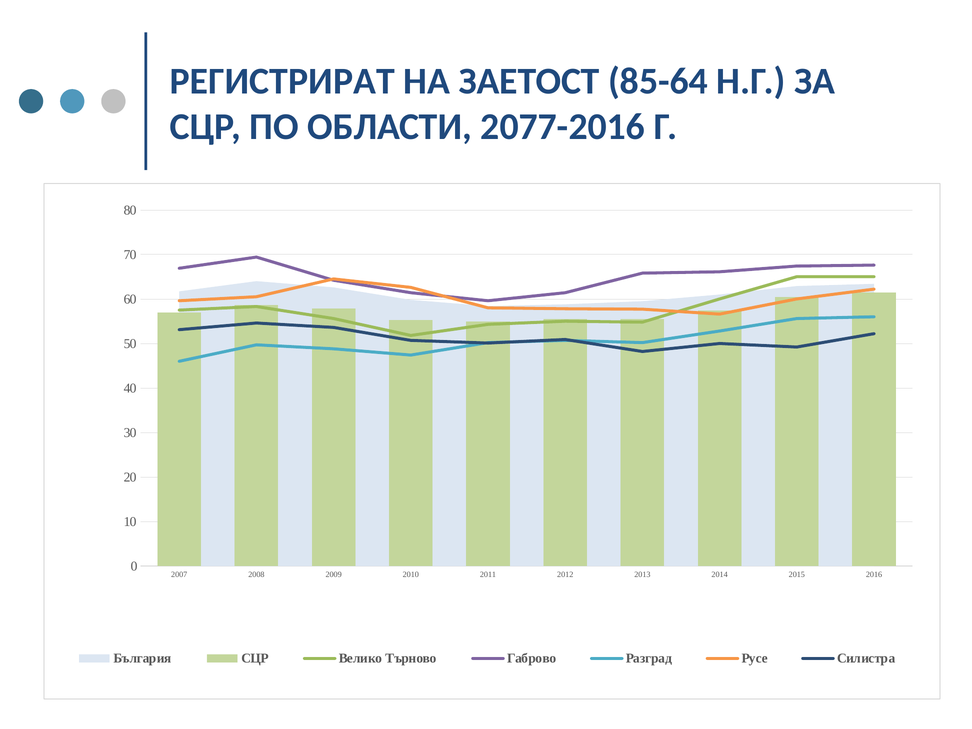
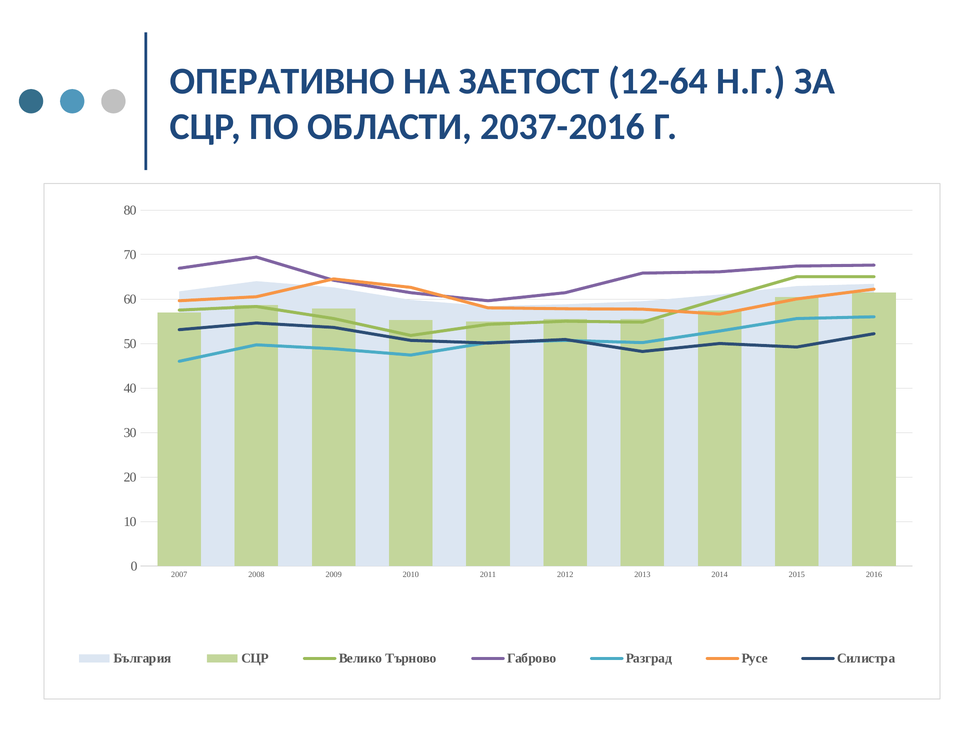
РЕГИСТРИРАТ: РЕГИСТРИРАТ -> ОПЕРАТИВНО (282, 81)
85-64: 85-64 -> 12-64 (658, 81)
2077-2016: 2077-2016 -> 2037-2016 (563, 127)
